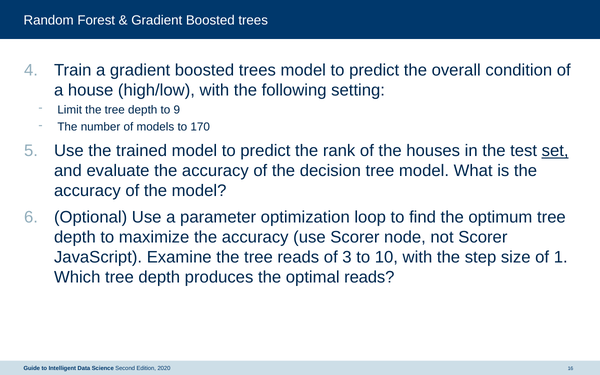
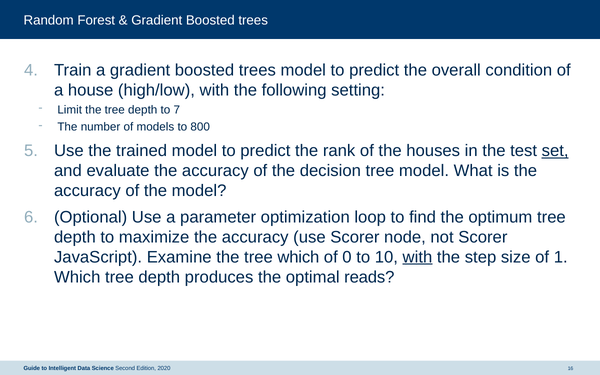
9: 9 -> 7 (177, 110)
170: 170 -> 800 (200, 127)
tree reads: reads -> which (298, 257)
3: 3 -> 0 (347, 257)
with underline: none -> present (417, 257)
